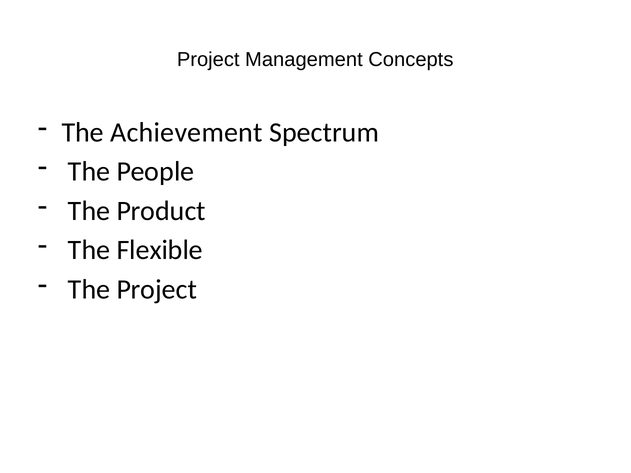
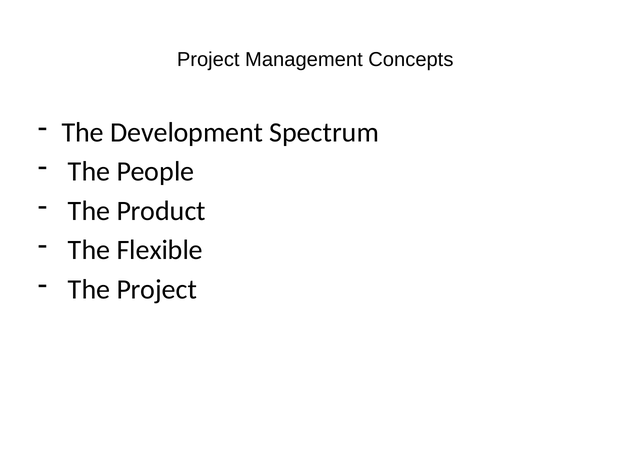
Achievement: Achievement -> Development (187, 132)
